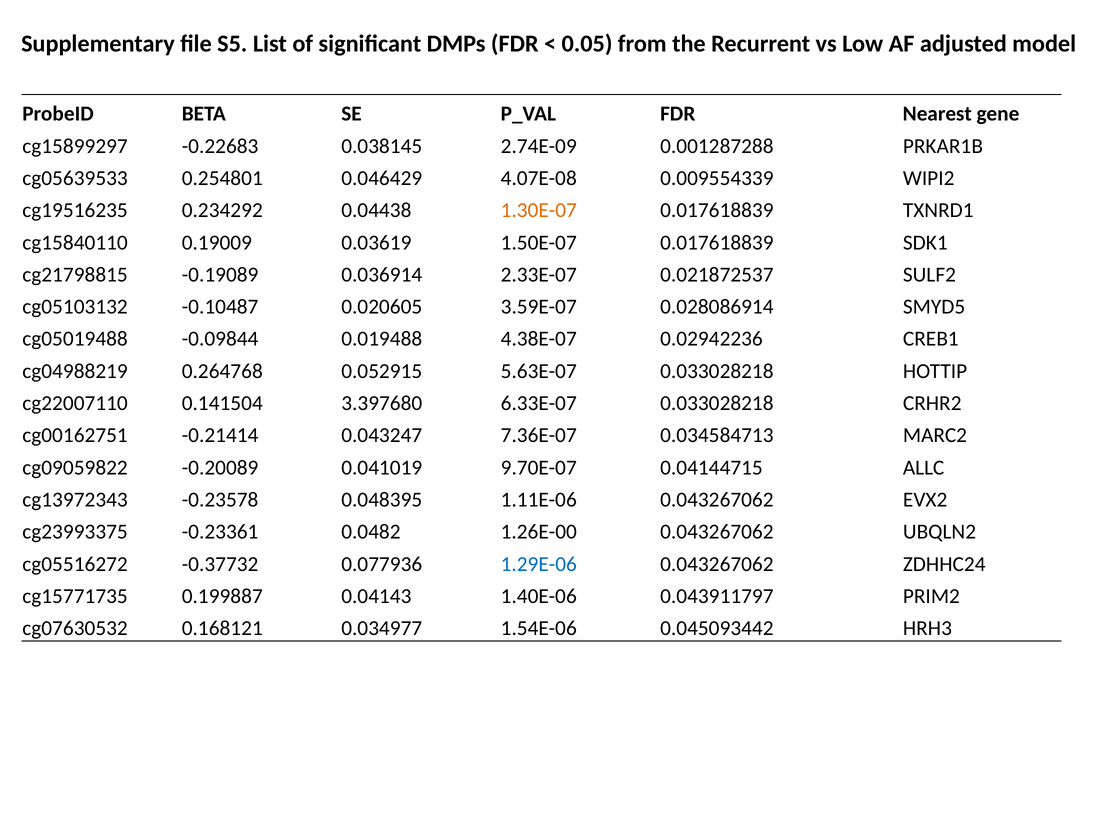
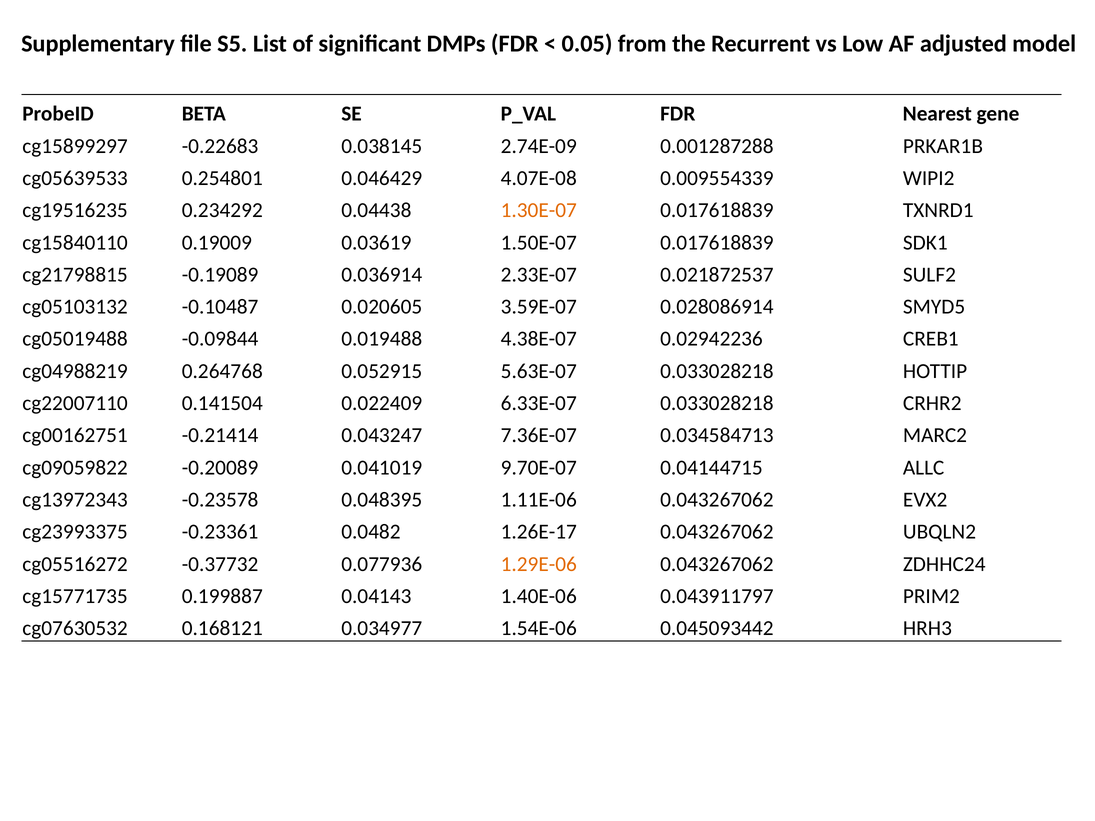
3.397680: 3.397680 -> 0.022409 (382, 403)
1.26E-00: 1.26E-00 -> 1.26E-17 (539, 532)
1.29E-06 colour: blue -> orange (539, 564)
